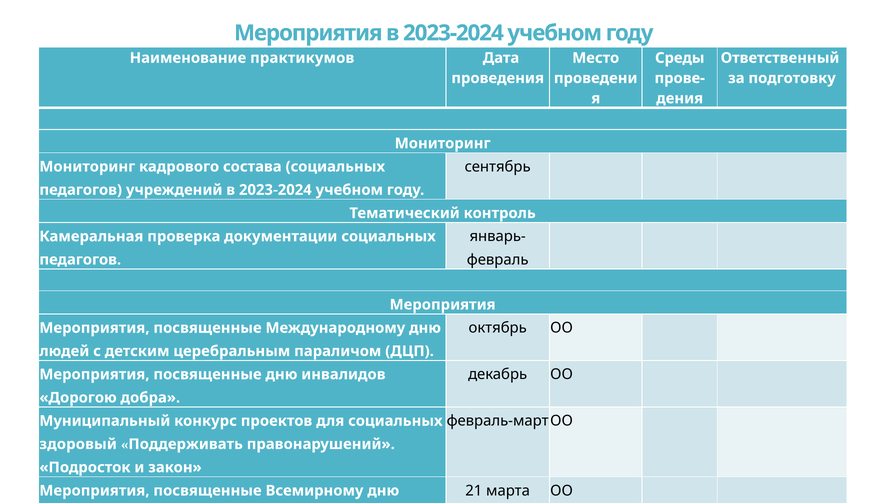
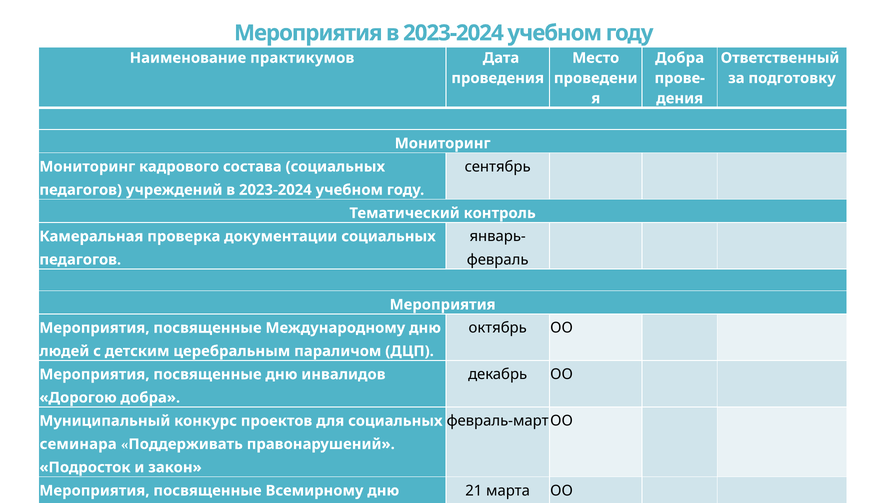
Среды: Среды -> Добра (680, 58)
здоровый: здоровый -> семинара (78, 444)
